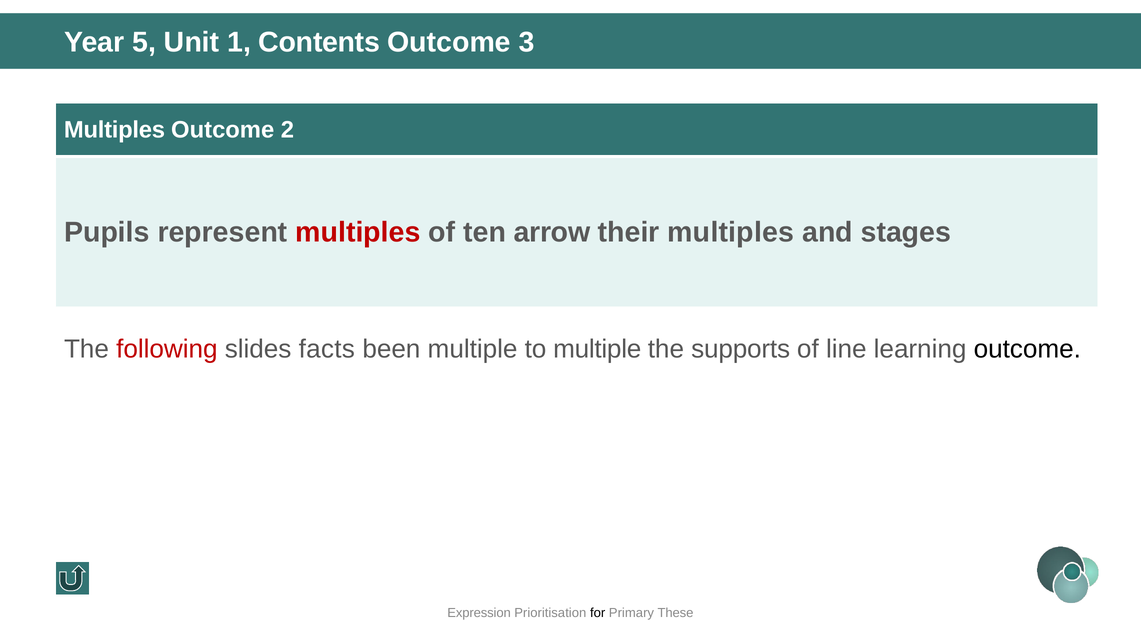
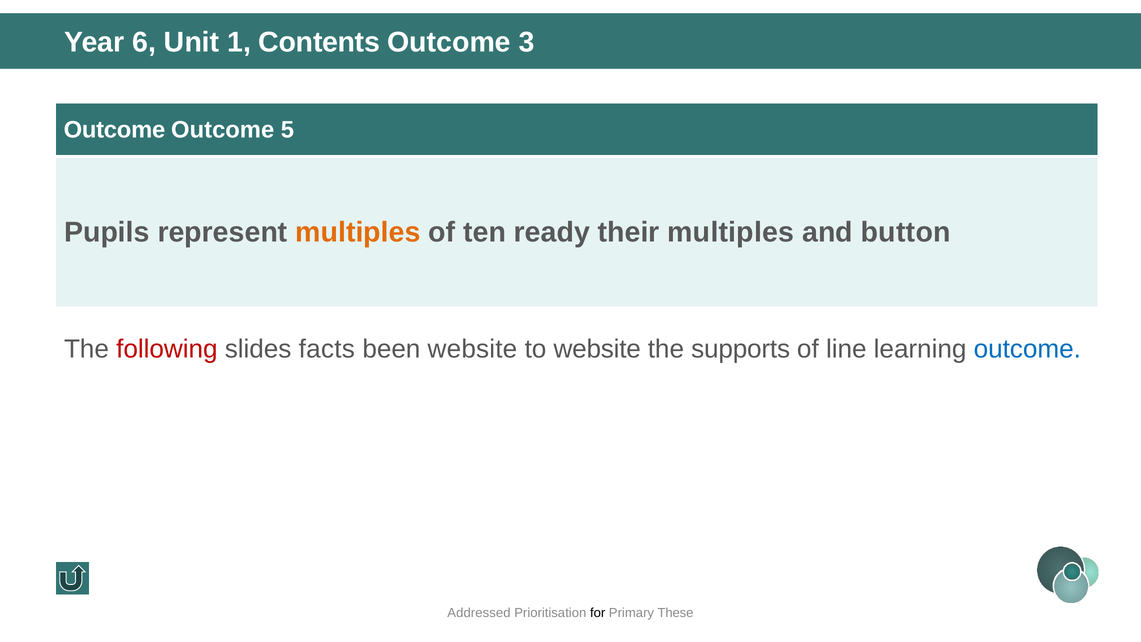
5: 5 -> 6 (144, 43)
Multiples: Multiples -> Outcome (114, 130)
2: 2 -> 5 (287, 130)
multiples colour: red -> orange (358, 232)
arrow: arrow -> ready (552, 232)
stages: stages -> button (906, 232)
been multiple: multiple -> website (472, 349)
to multiple: multiple -> website (597, 349)
outcome colour: black -> blue (1027, 349)
Expression: Expression -> Addressed (479, 613)
